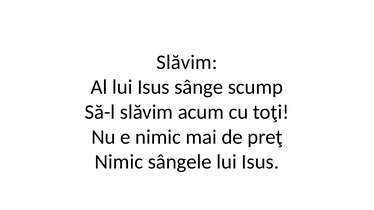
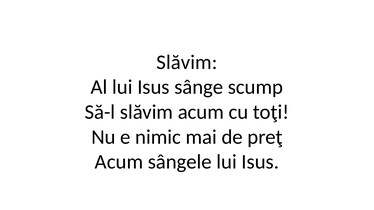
Nimic: Nimic -> Acum (119, 162)
